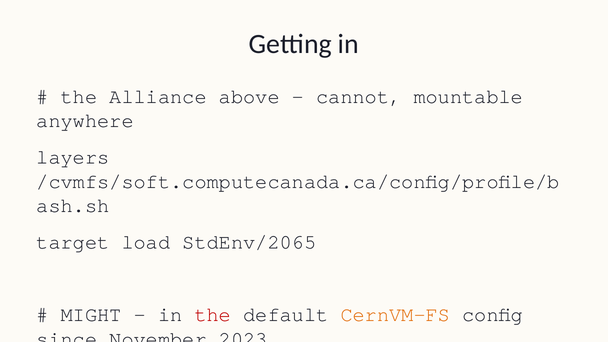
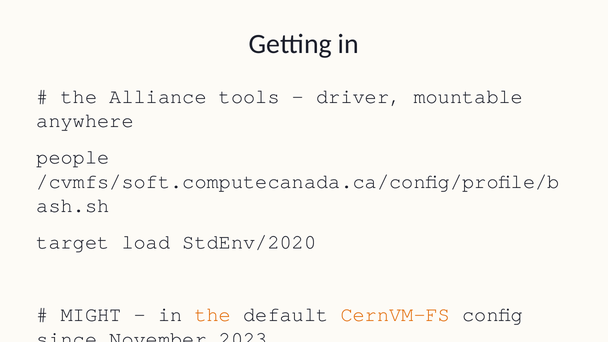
above: above -> tools (249, 96)
cannot: cannot -> driver (359, 96)
layers: layers -> people (73, 157)
StdEnv/2065: StdEnv/2065 -> StdEnv/2020 (249, 242)
the colour: red -> orange (213, 315)
